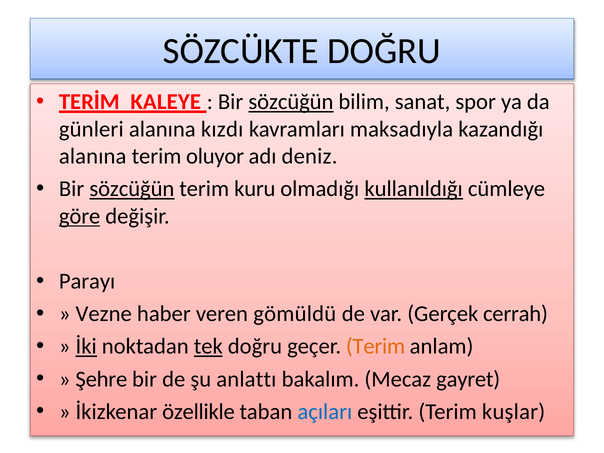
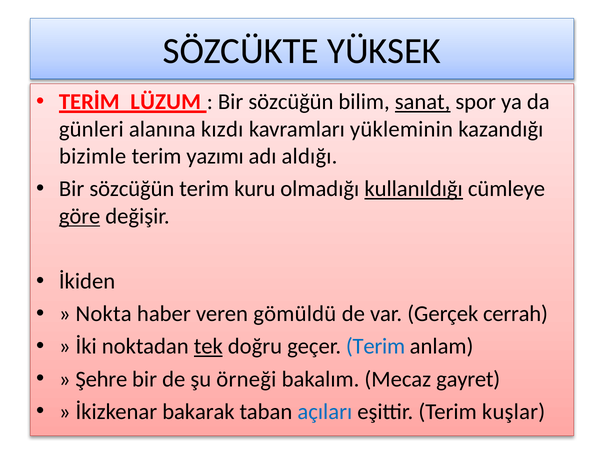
SÖZCÜKTE DOĞRU: DOĞRU -> YÜKSEK (384, 51)
KALEYE: KALEYE -> LÜZUM (166, 102)
sözcüğün underline: present -> none (291, 102)
sanat underline: none -> present (423, 102)
maksadıyla: maksadıyla -> yükleminin (401, 129)
alanına: alanına -> bizimle (93, 156)
oluyor: oluyor -> yazımı (215, 156)
deniz: deniz -> aldığı (310, 156)
sözcüğün underline: present -> none (132, 189)
Parayı: Parayı -> İkiden (87, 281)
Vezne: Vezne -> Nokta (104, 314)
İki underline: present -> none (86, 347)
Terim colour: orange -> blue (376, 347)
anlattı: anlattı -> örneği (246, 379)
özellikle: özellikle -> bakarak (198, 412)
